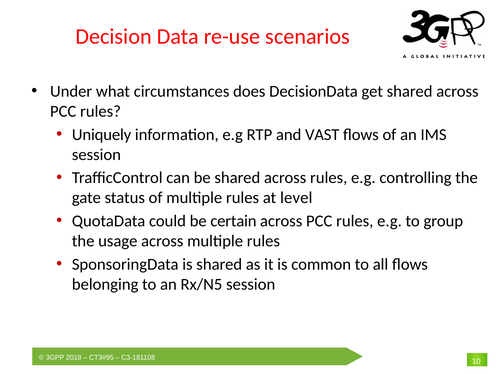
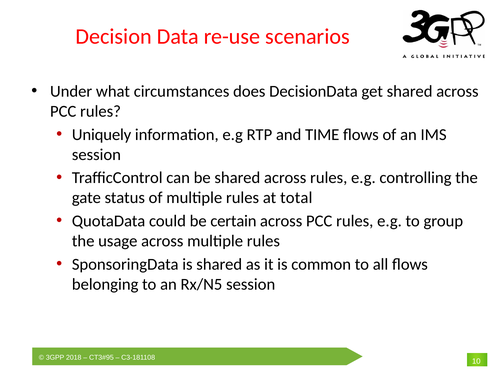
VAST: VAST -> TIME (322, 135)
level: level -> total (296, 198)
